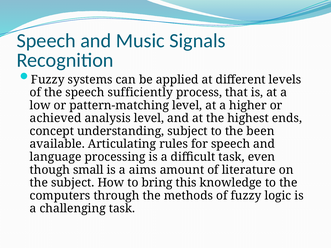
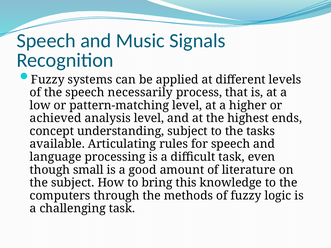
sufficiently: sufficiently -> necessarily (140, 93)
been: been -> tasks (261, 131)
aims: aims -> good (143, 170)
